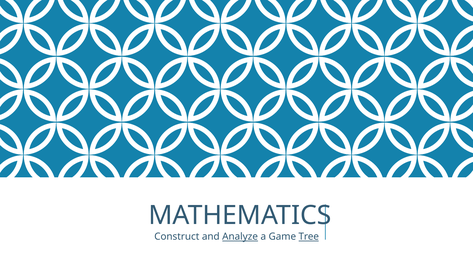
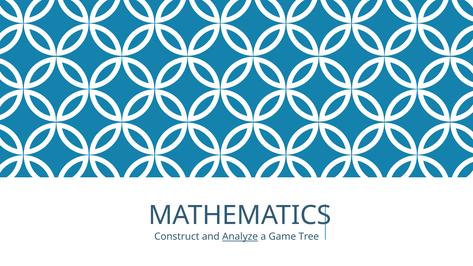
Tree underline: present -> none (309, 237)
